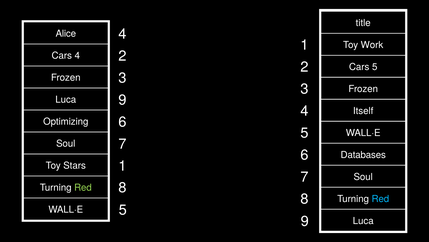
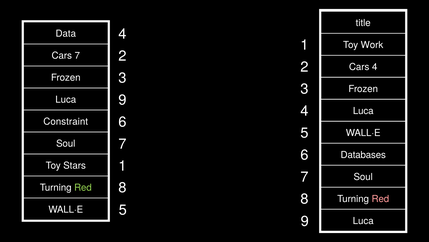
Alice: Alice -> Data (66, 34)
Cars 4: 4 -> 7 (77, 56)
Cars 5: 5 -> 4 (375, 67)
Itself: Itself -> Luca (363, 111)
Optimizing: Optimizing -> Constraint (66, 121)
Red colour: light blue -> pink (380, 198)
